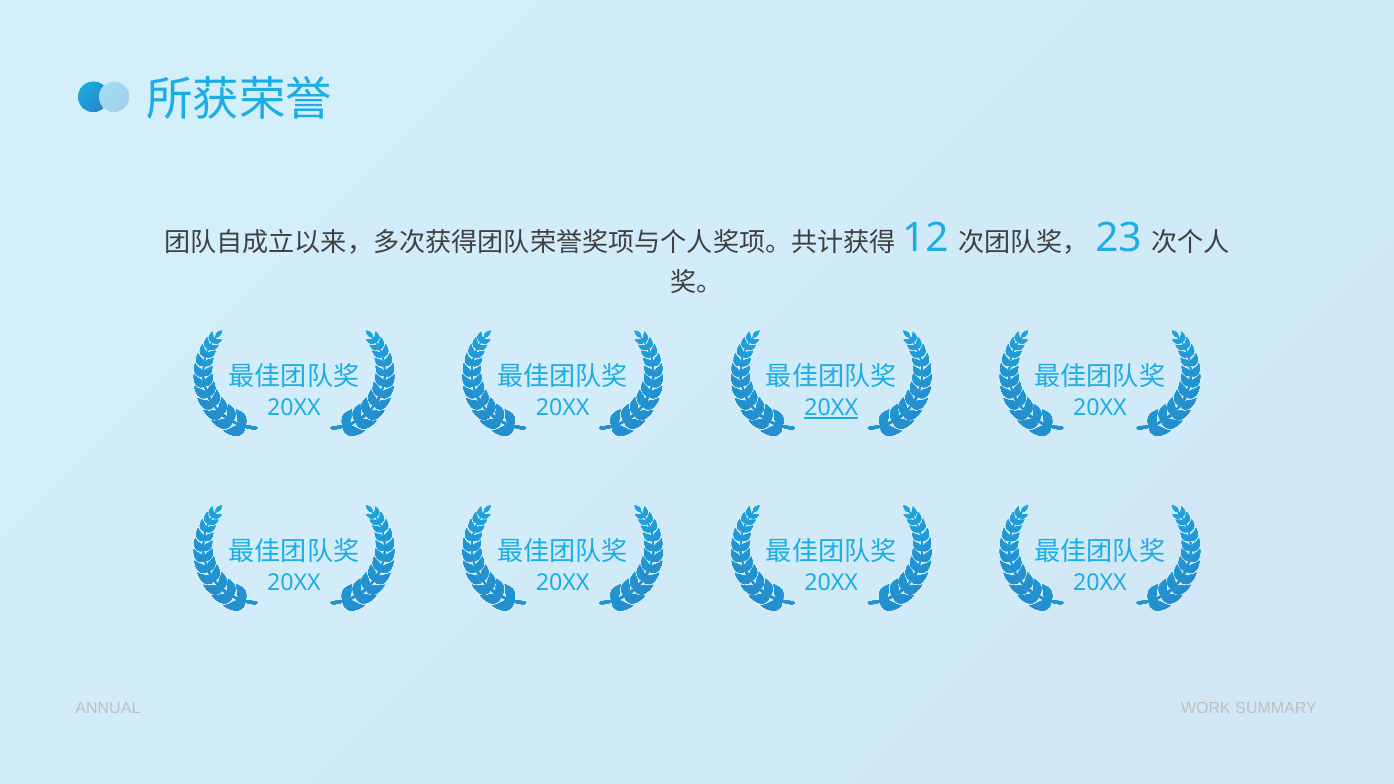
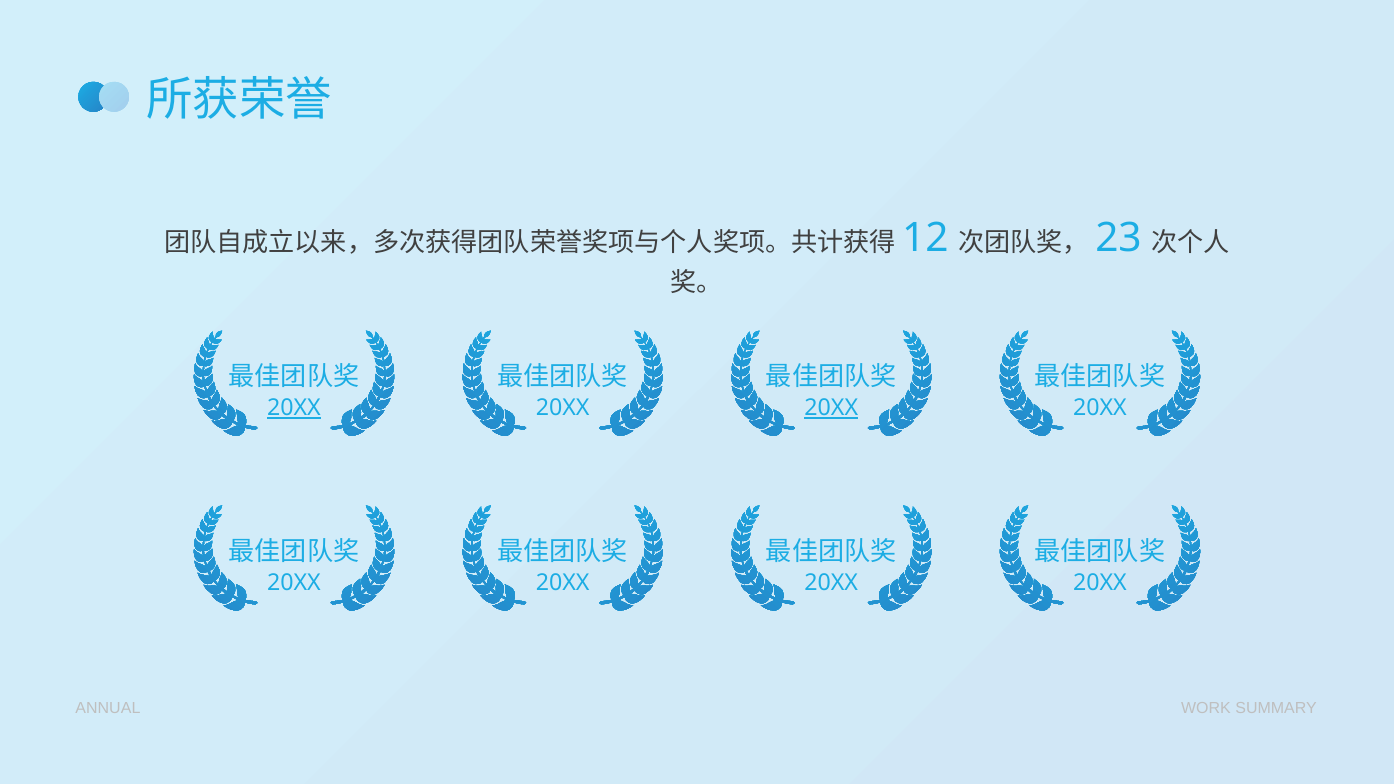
20XX underline: none -> present (294, 408)
